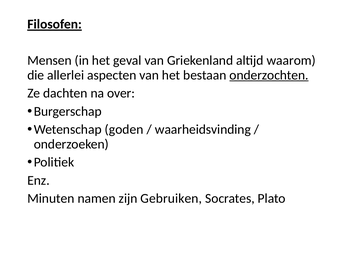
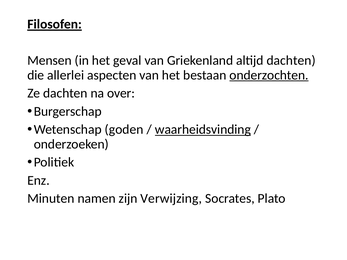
altijd waarom: waarom -> dachten (291, 61)
waarheidsvinding underline: none -> present (203, 130)
Gebruiken: Gebruiken -> Verwijzing (171, 199)
